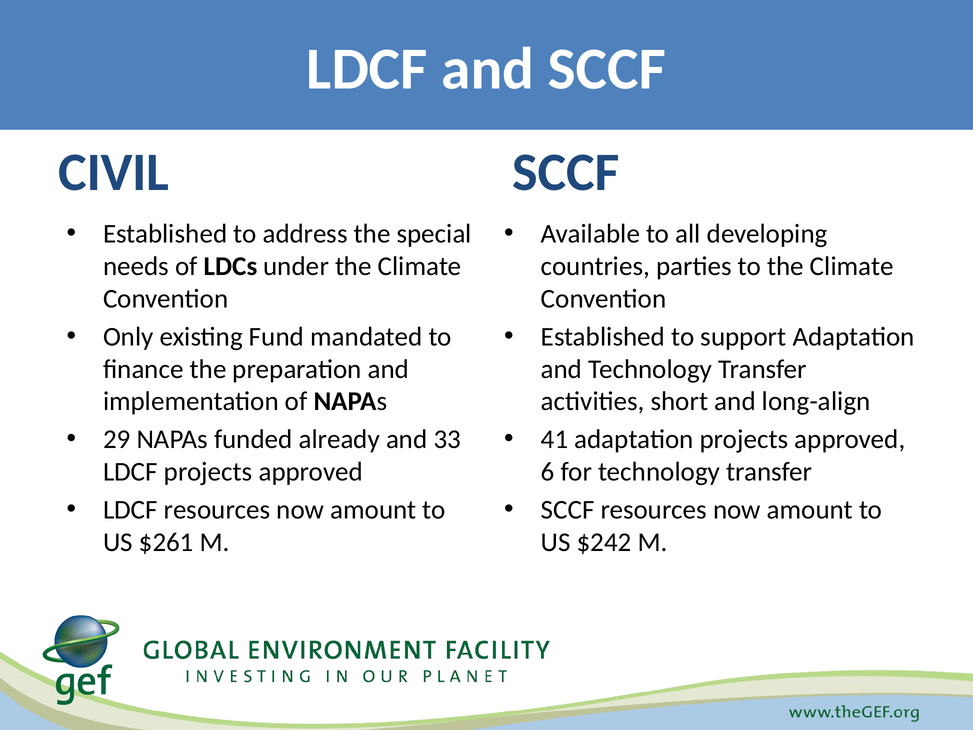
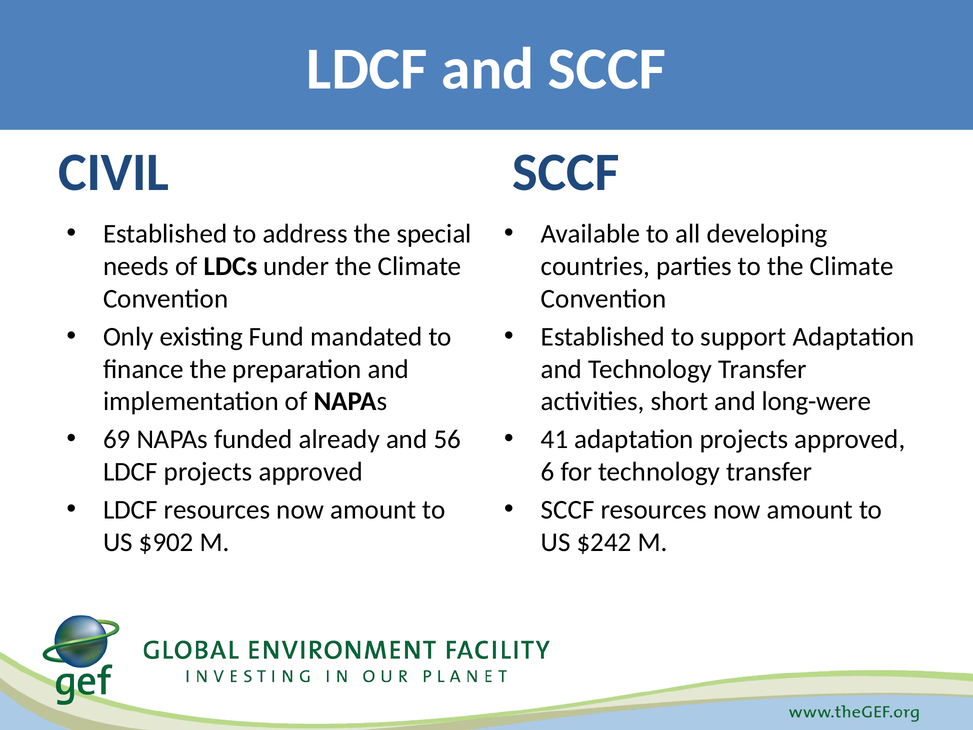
long-align: long-align -> long-were (816, 401)
29: 29 -> 69 (117, 439)
33: 33 -> 56 (447, 439)
$261: $261 -> $902 (166, 542)
